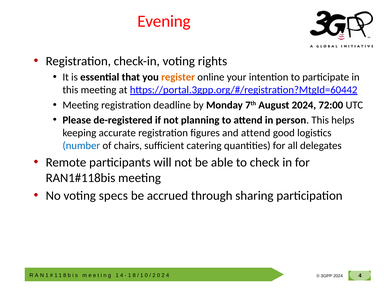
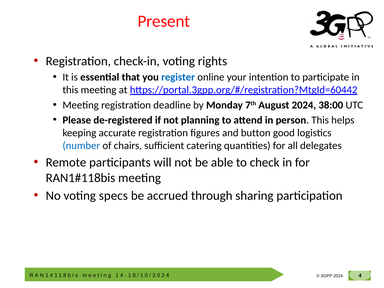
Evening: Evening -> Present (164, 21)
register colour: orange -> blue (178, 77)
72:00: 72:00 -> 38:00 (331, 105)
and attend: attend -> button (256, 133)
